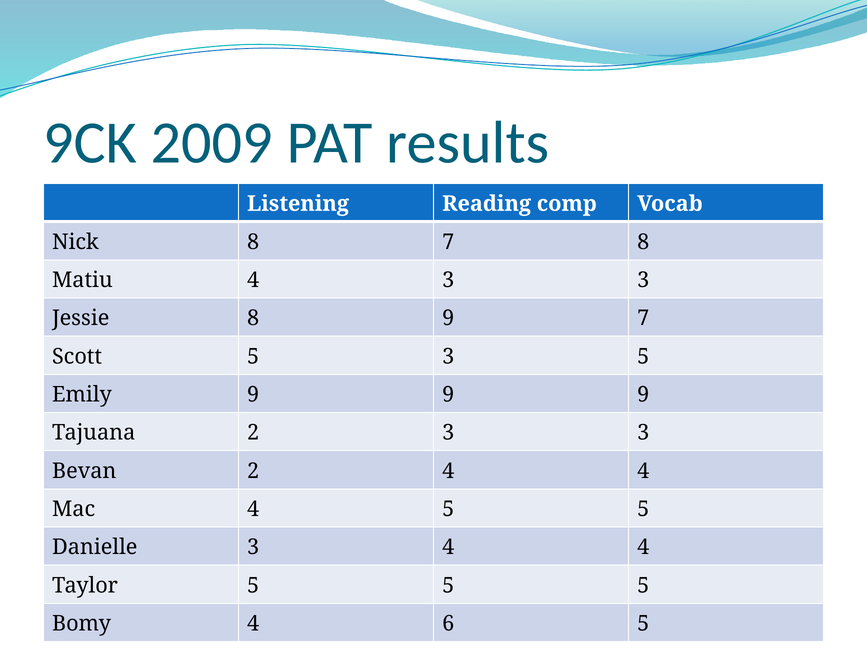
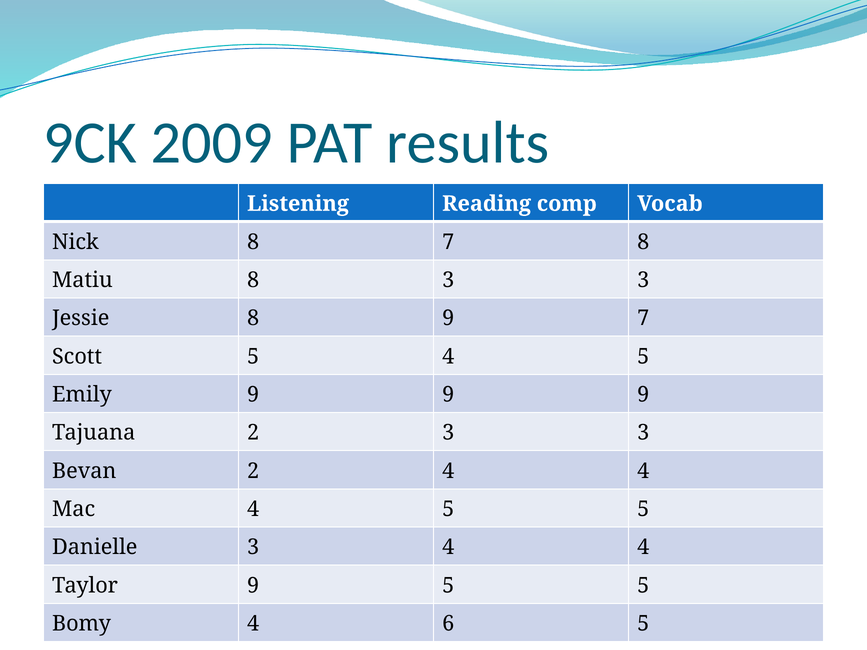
Matiu 4: 4 -> 8 (253, 280)
5 3: 3 -> 4 (448, 357)
Taylor 5: 5 -> 9 (253, 586)
